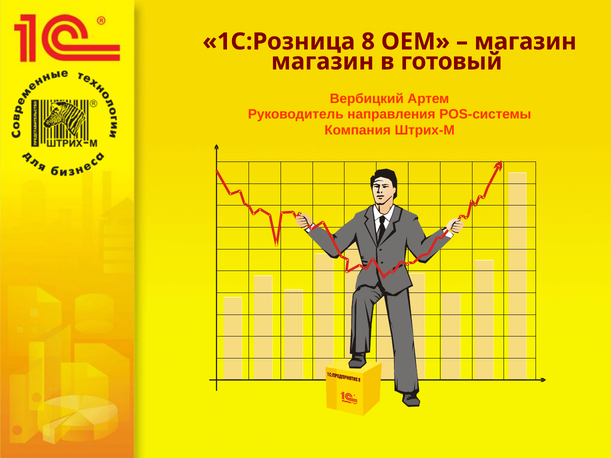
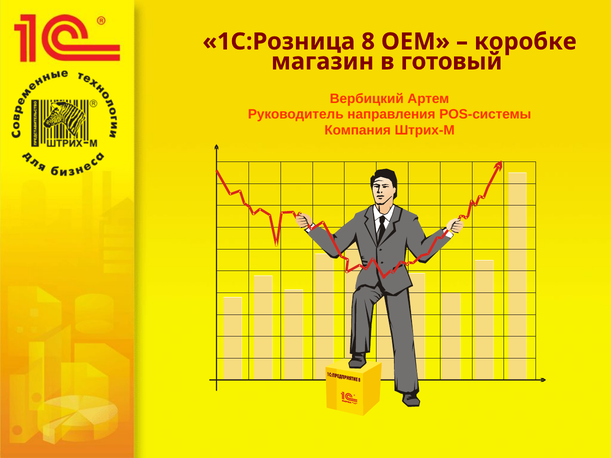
магазин: магазин -> коробке (525, 42)
